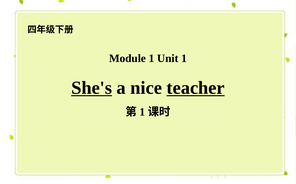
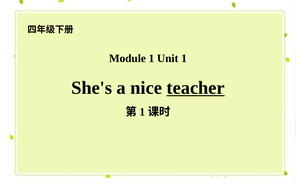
She's underline: present -> none (92, 88)
